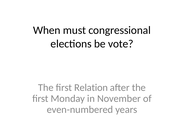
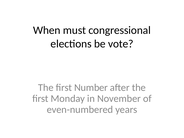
Relation: Relation -> Number (91, 88)
